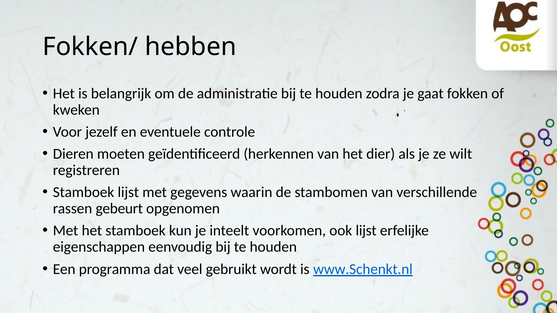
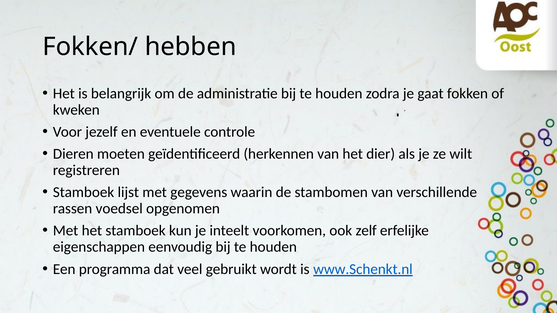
gebeurt: gebeurt -> voedsel (119, 209)
ook lijst: lijst -> zelf (366, 231)
